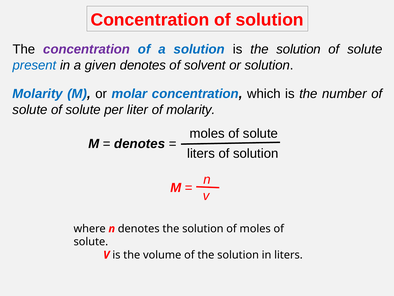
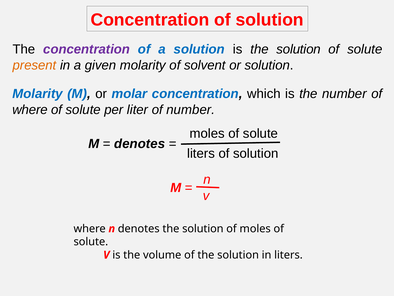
present colour: blue -> orange (34, 65)
given denotes: denotes -> molarity (143, 65)
solute: solute -> where (30, 109)
of molarity: molarity -> number (191, 109)
